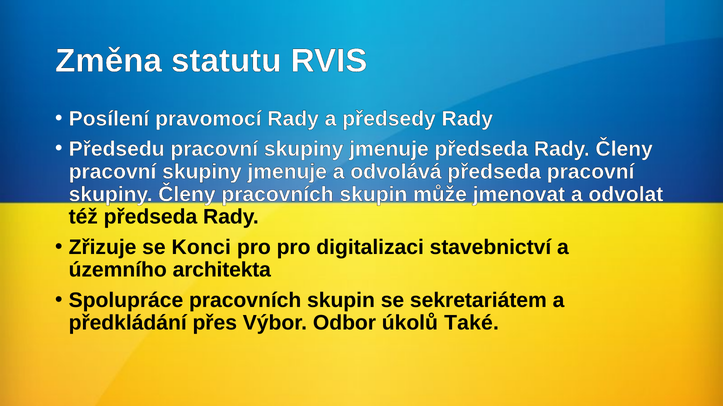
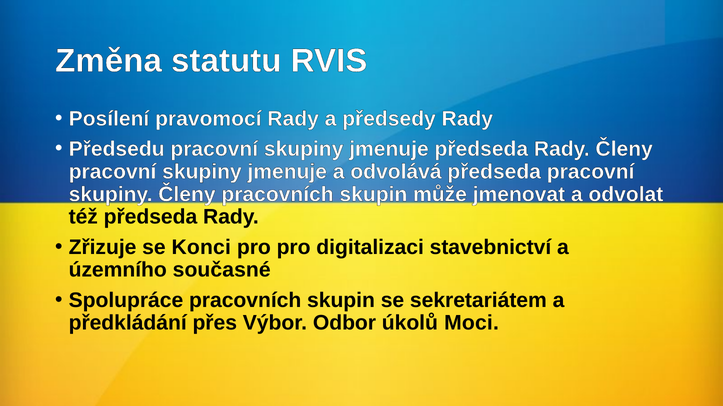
architekta: architekta -> současné (222, 270)
Také: Také -> Moci (472, 323)
